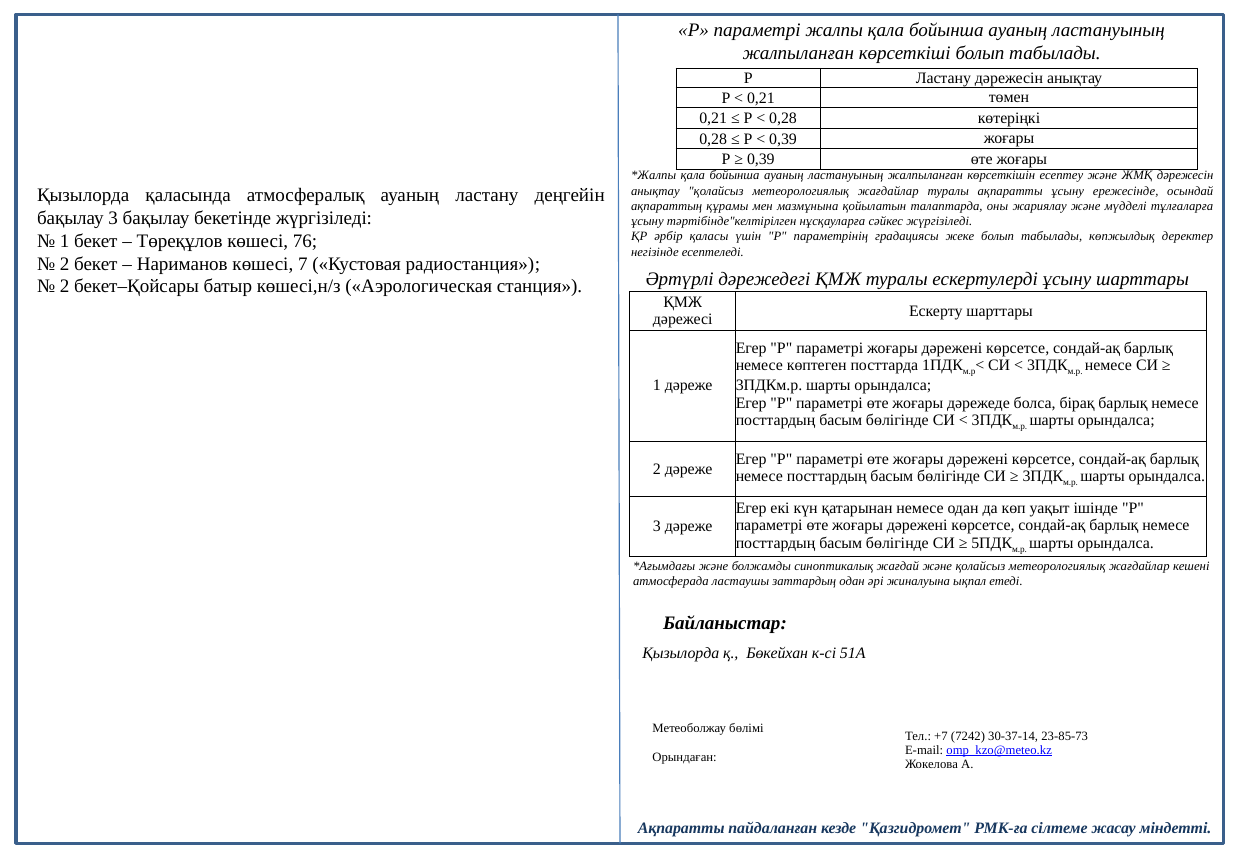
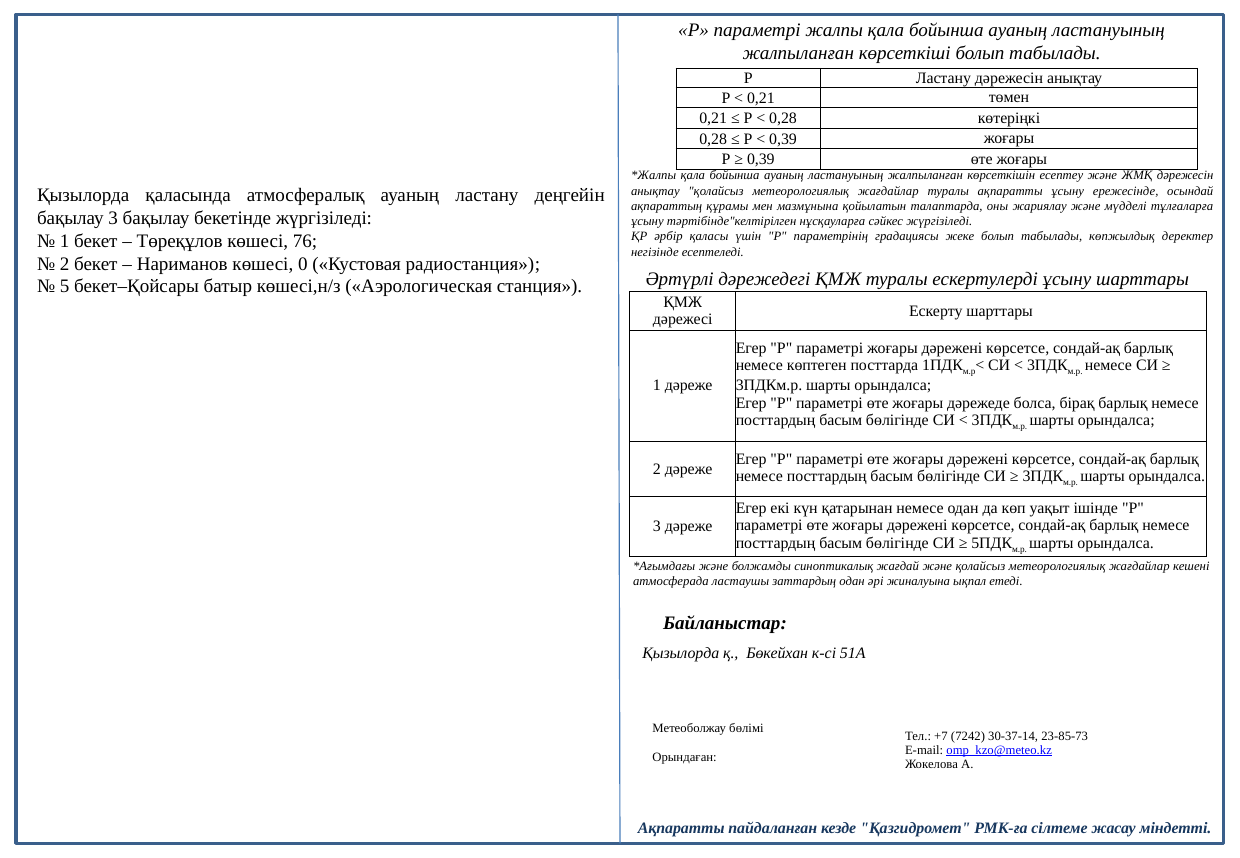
7: 7 -> 0 (303, 264)
2: 2 -> 5 (65, 287)
